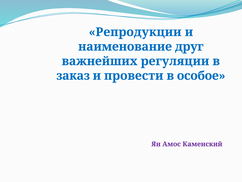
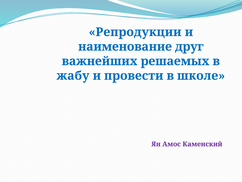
регуляции: регуляции -> решаемых (175, 61)
заказ: заказ -> жабу (73, 76)
особое: особое -> школе (201, 76)
